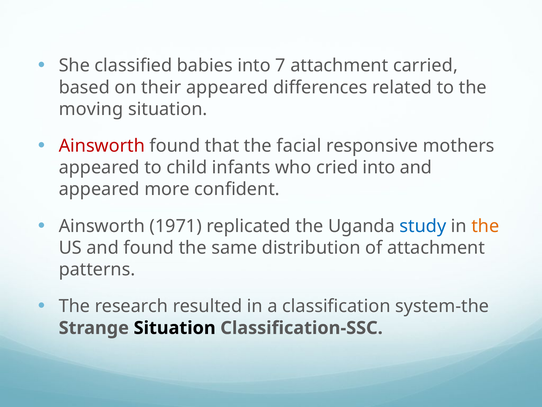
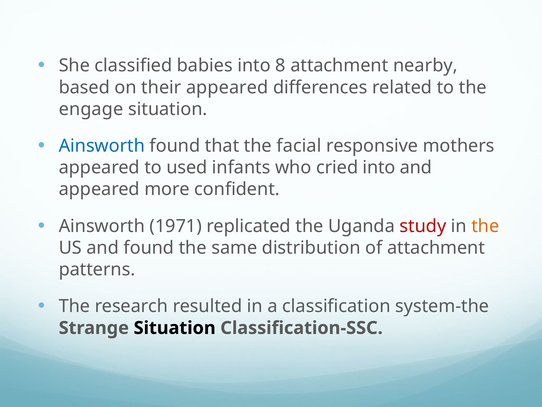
7: 7 -> 8 (280, 66)
carried: carried -> nearby (425, 66)
moving: moving -> engage (91, 109)
Ainsworth colour: red -> blue (102, 146)
child: child -> used (187, 167)
study colour: blue -> red (423, 226)
